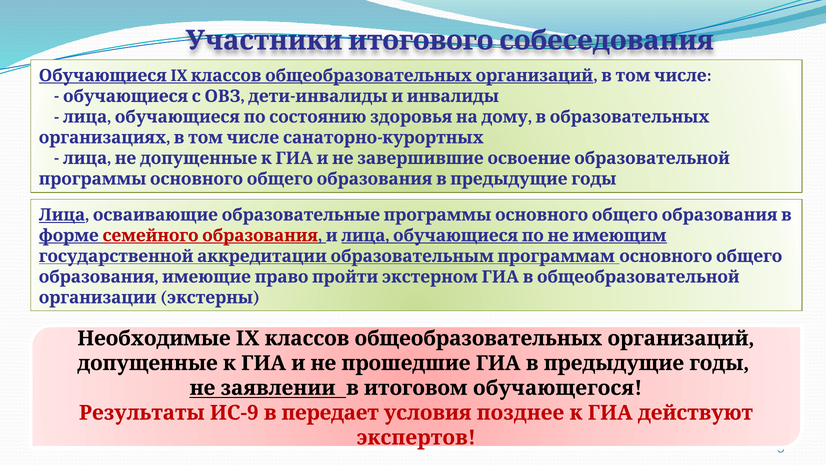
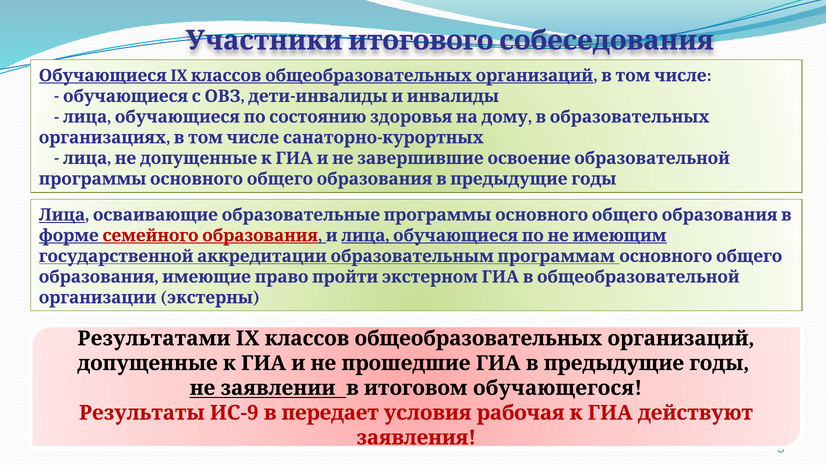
Необходимые: Необходимые -> Результатами (154, 338)
позднее: позднее -> рабочая (521, 413)
экспертов: экспертов -> заявления (416, 437)
